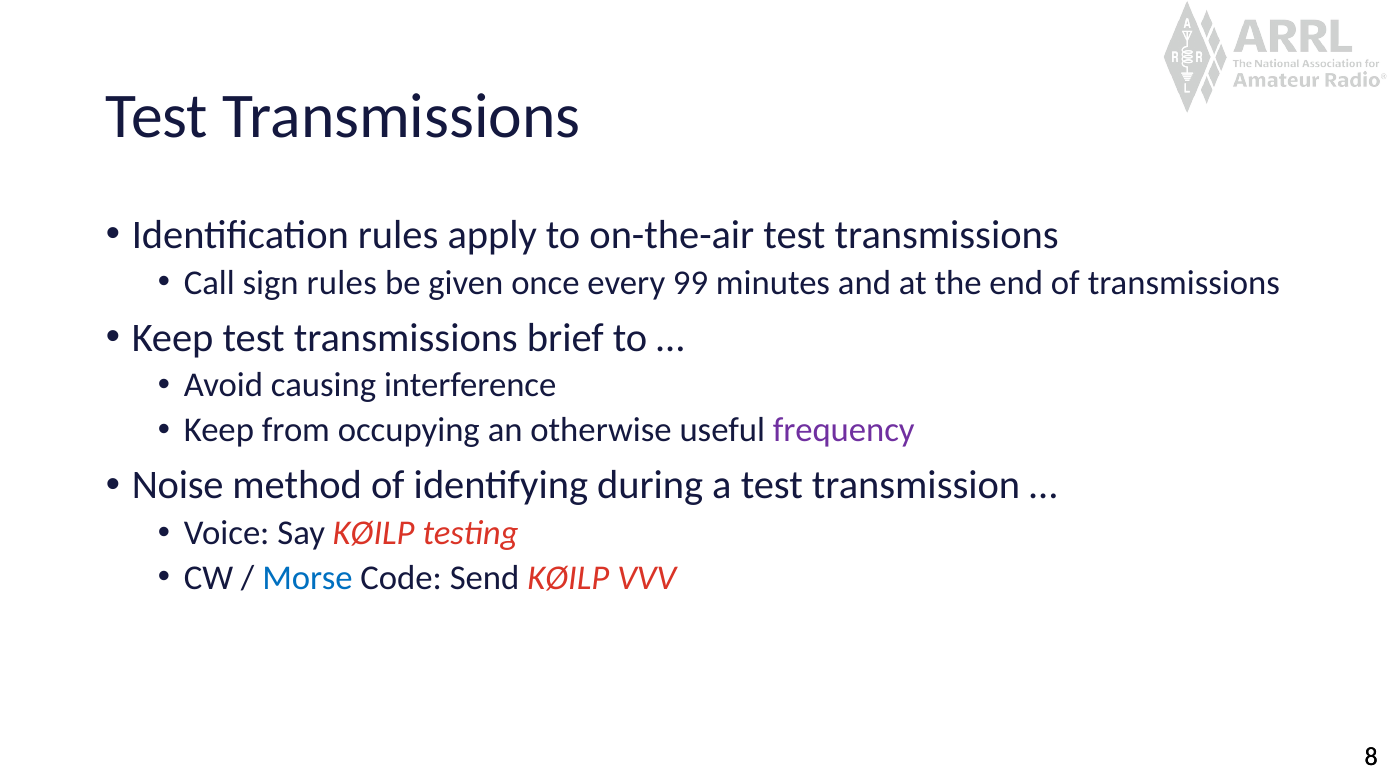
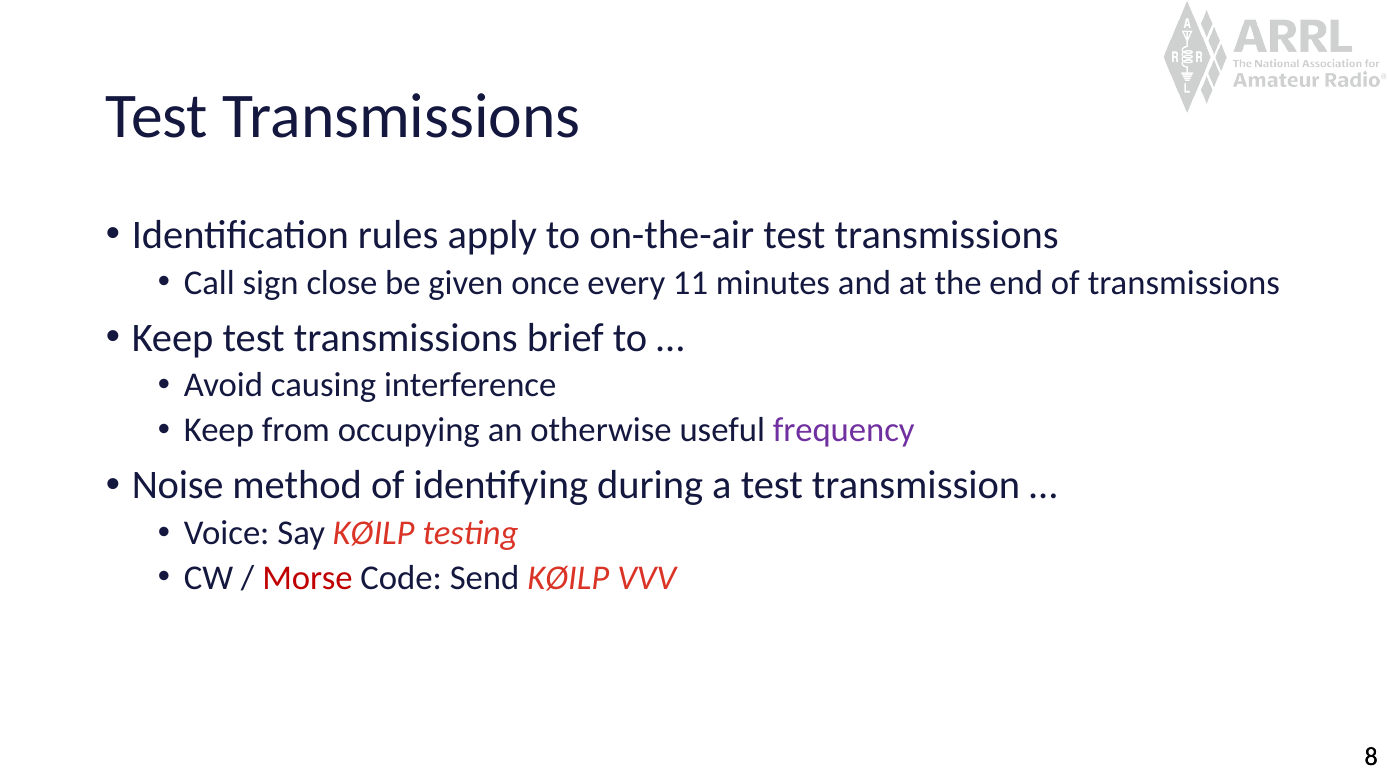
sign rules: rules -> close (342, 283)
99: 99 -> 11 (691, 283)
Morse colour: blue -> red (307, 578)
